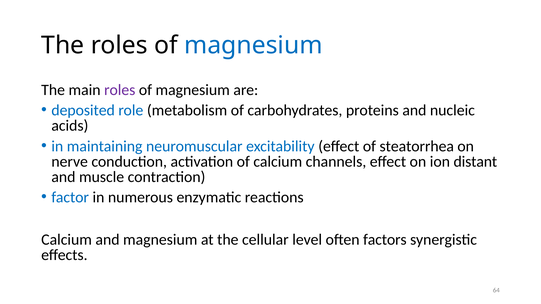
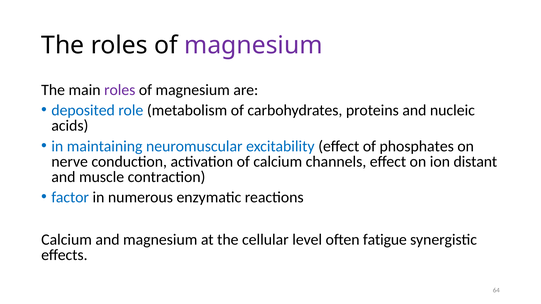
magnesium colour: blue -> purple (253, 45)
steatorrhea: steatorrhea -> phosphates (417, 146)
factors: factors -> fatigue (385, 240)
